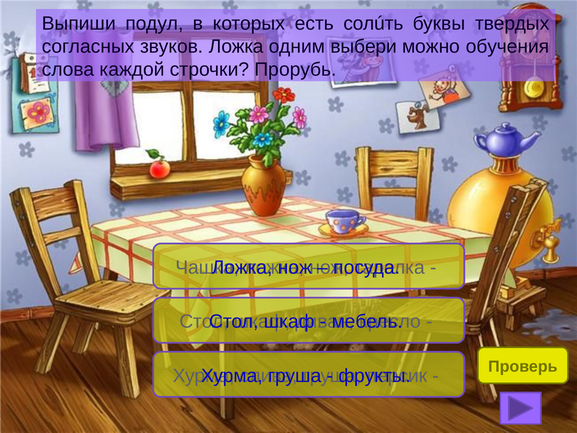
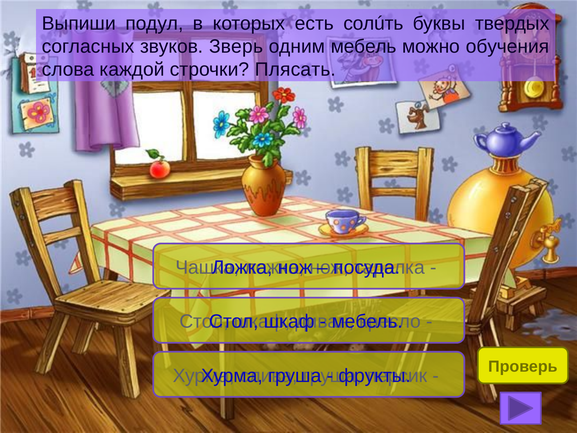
звуков Ложка: Ложка -> Зверь (236, 46)
одним выбери: выбери -> мебель (364, 46)
Прорубь: Прорубь -> Плясать (295, 70)
